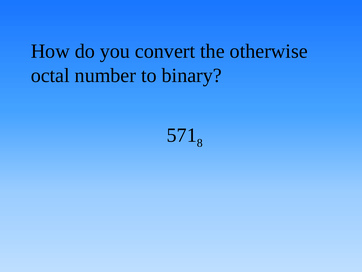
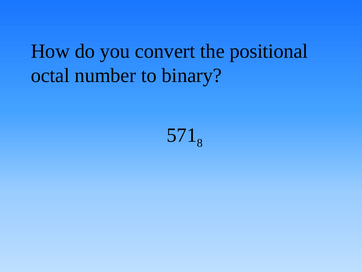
otherwise: otherwise -> positional (269, 51)
